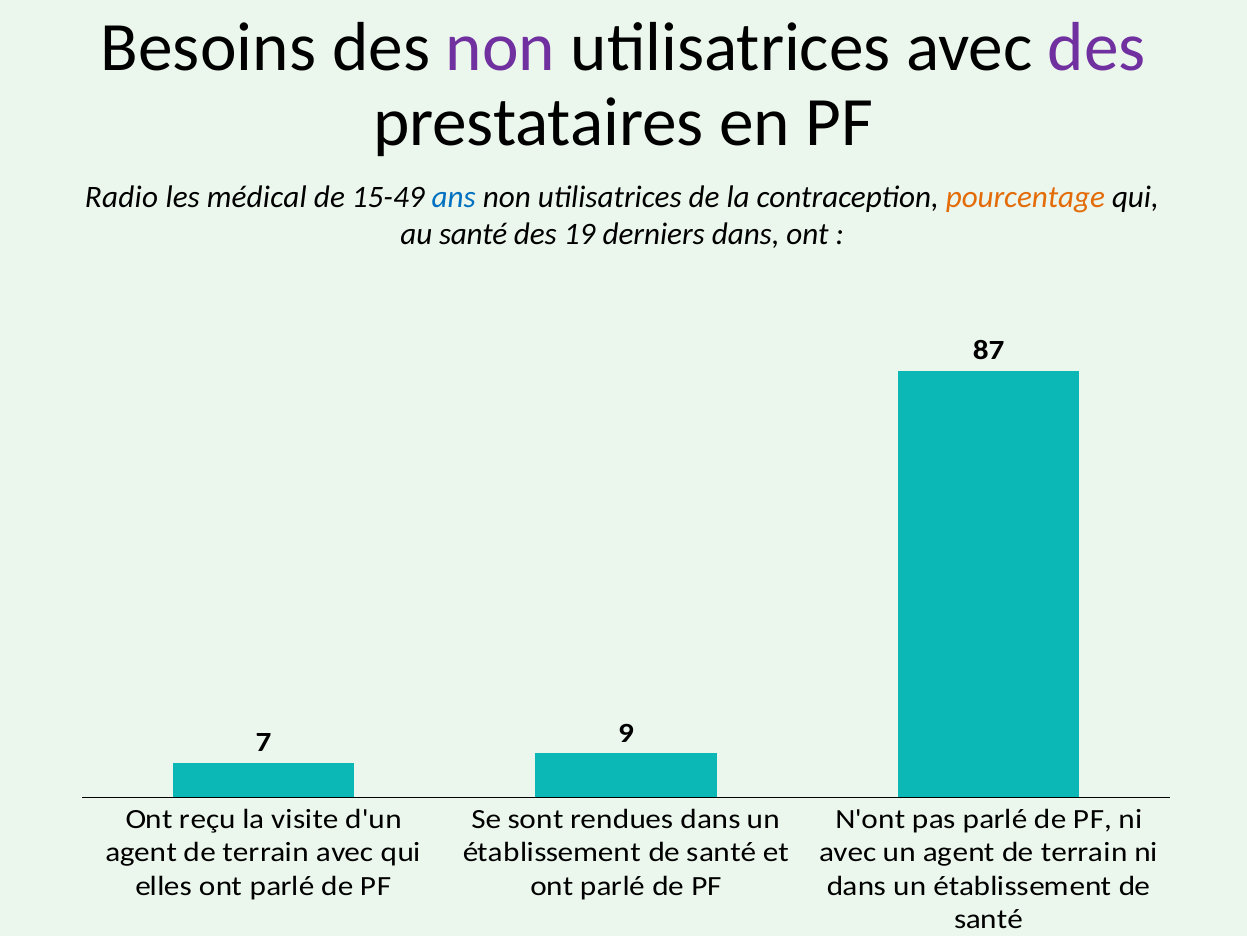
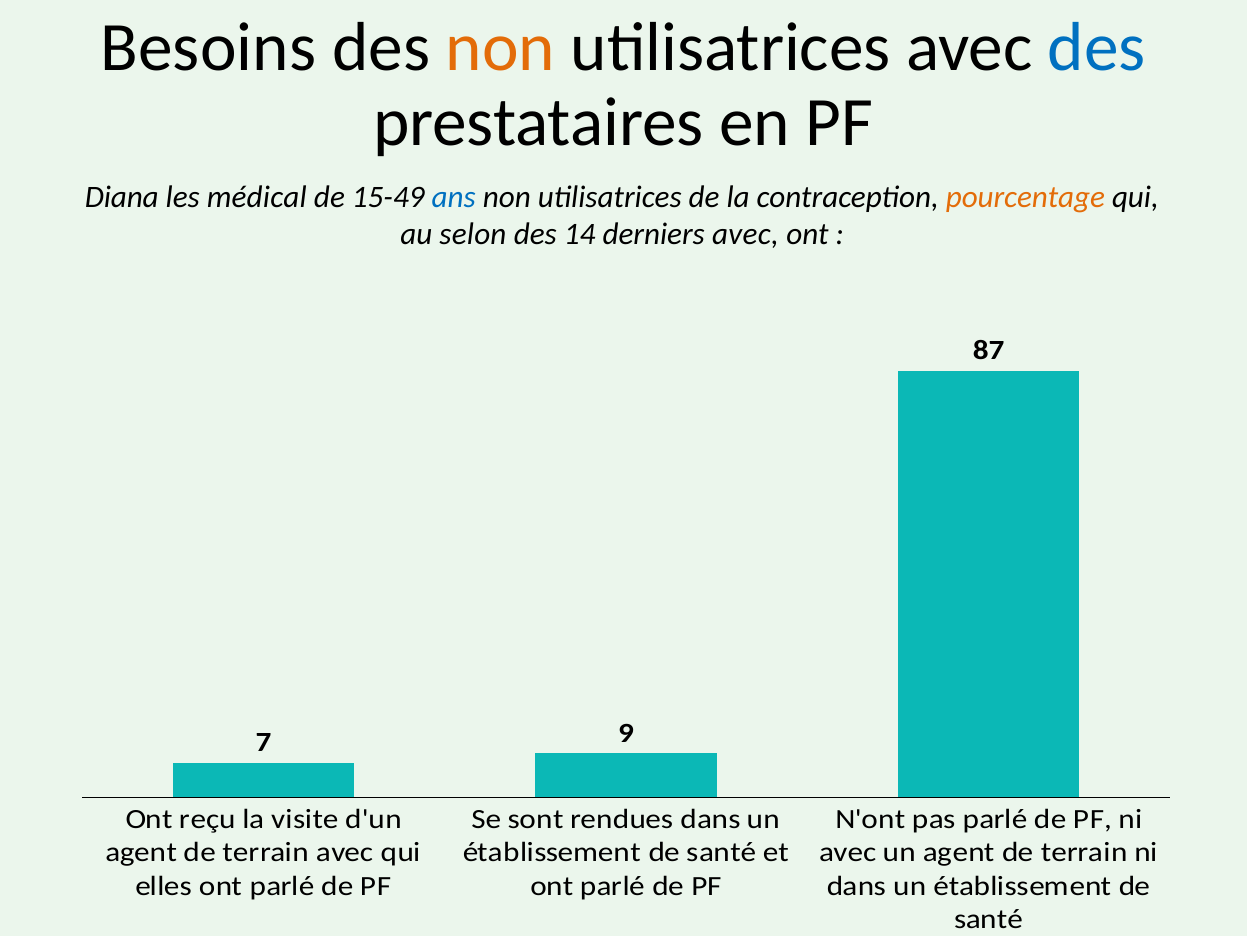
non colour: purple -> orange (501, 48)
des colour: purple -> blue (1097, 48)
Radio: Radio -> Diana (122, 197)
au santé: santé -> selon (473, 234)
19: 19 -> 14 (580, 234)
derniers dans: dans -> avec (746, 234)
